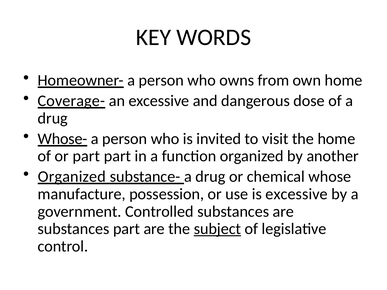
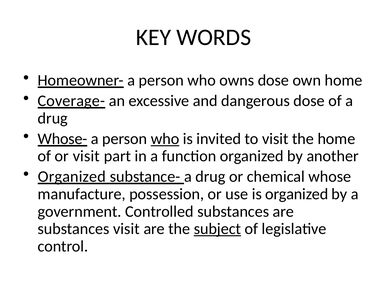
owns from: from -> dose (273, 80)
who underline: none -> present (165, 139)
or part: part -> visit (86, 156)
is excessive: excessive -> organized (297, 194)
substances part: part -> visit (126, 229)
